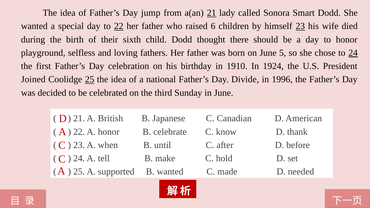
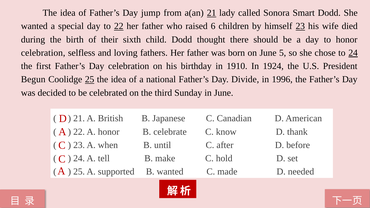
playground: playground -> celebration (43, 53)
Joined: Joined -> Begun (33, 79)
